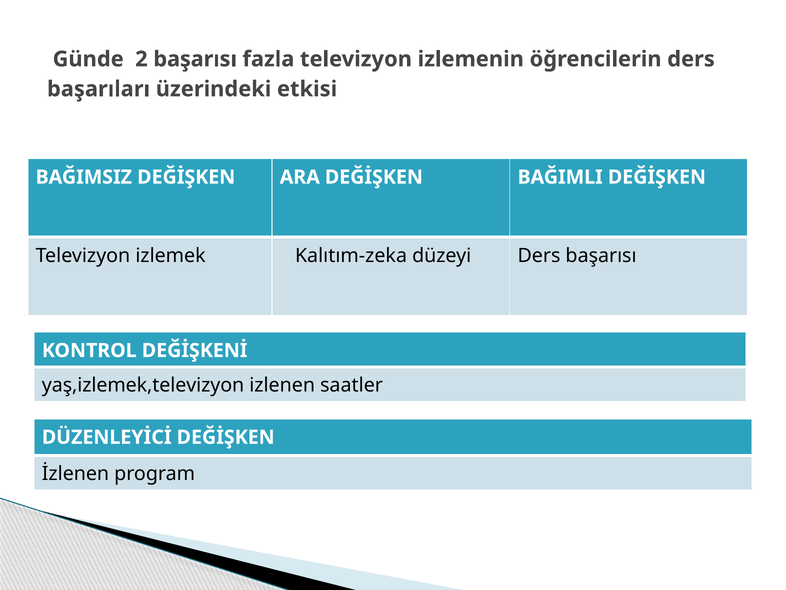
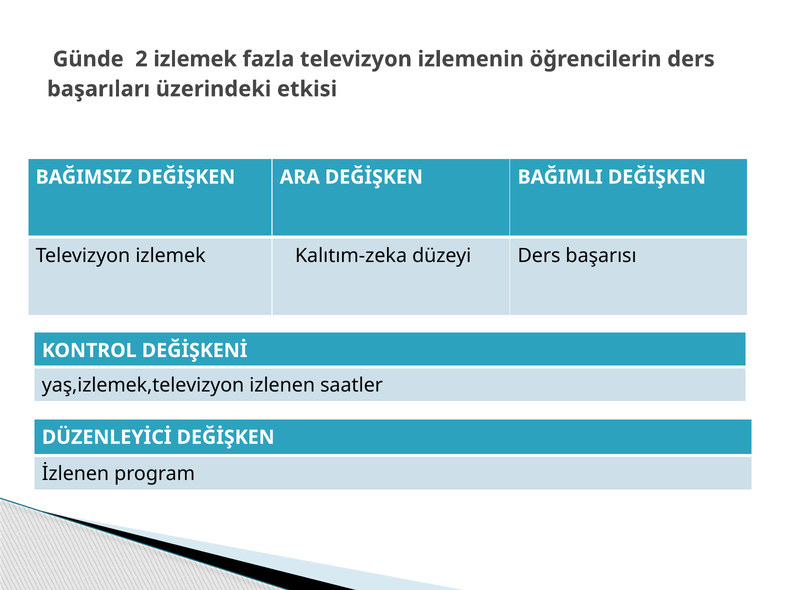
2 başarısı: başarısı -> izlemek (195, 59)
